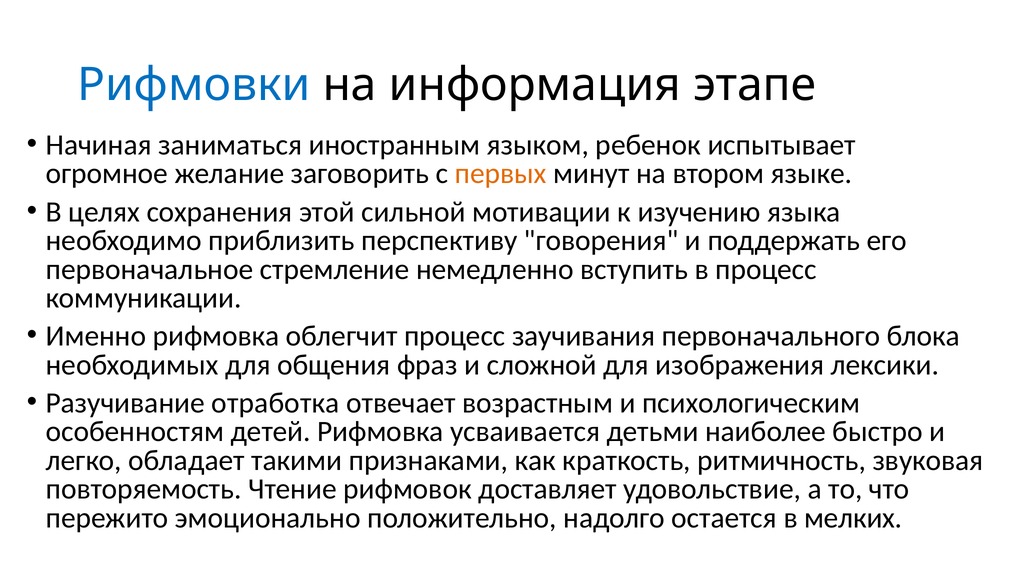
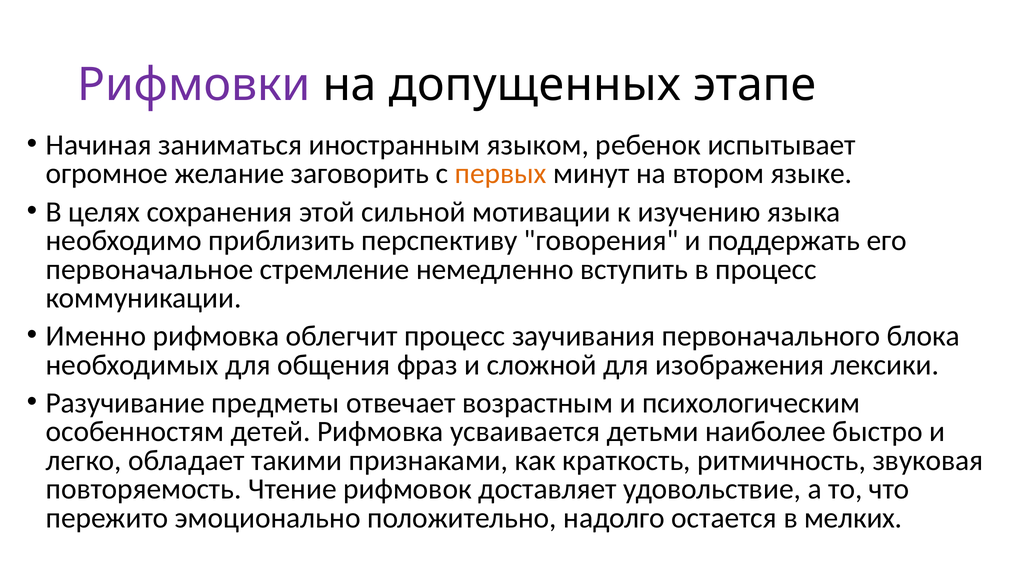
Рифмовки colour: blue -> purple (194, 85)
информация: информация -> допущенных (535, 85)
отработка: отработка -> предметы (276, 403)
